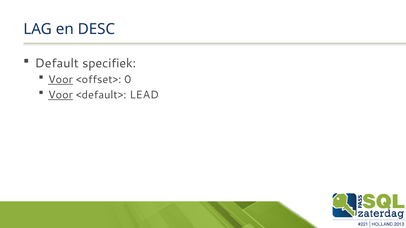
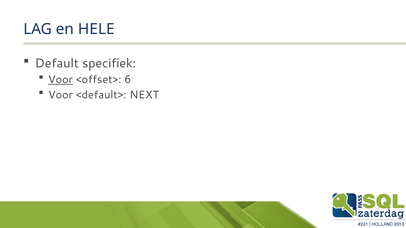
DESC: DESC -> HELE (96, 29)
0: 0 -> 6 (128, 80)
Voor underline: present -> none (61, 95)
LEAD: LEAD -> NEXT (144, 95)
